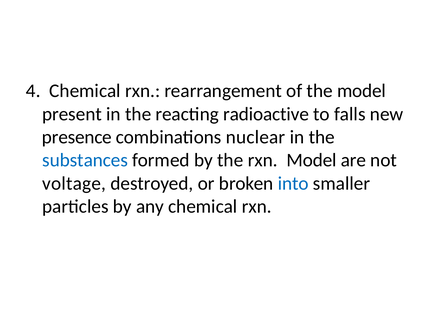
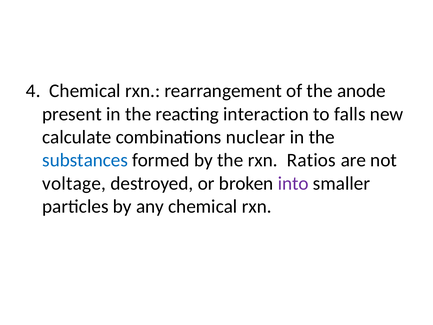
the model: model -> anode (361, 91)
radioactive: radioactive -> interaction (266, 114)
presence: presence -> calculate (77, 137)
rxn Model: Model -> Ratios (311, 160)
into colour: blue -> purple (293, 183)
